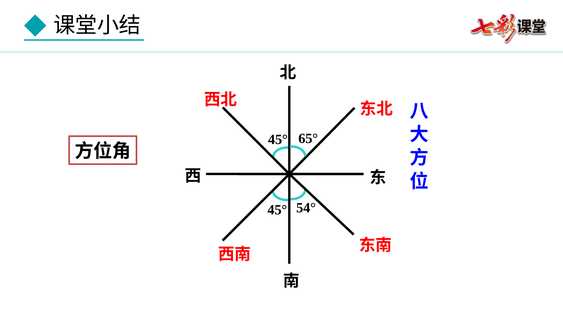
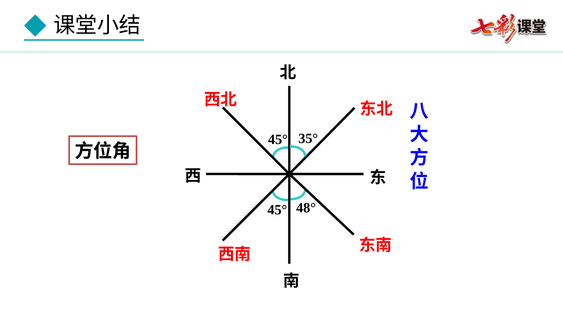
65°: 65° -> 35° (308, 138)
54°: 54° -> 48° (306, 208)
